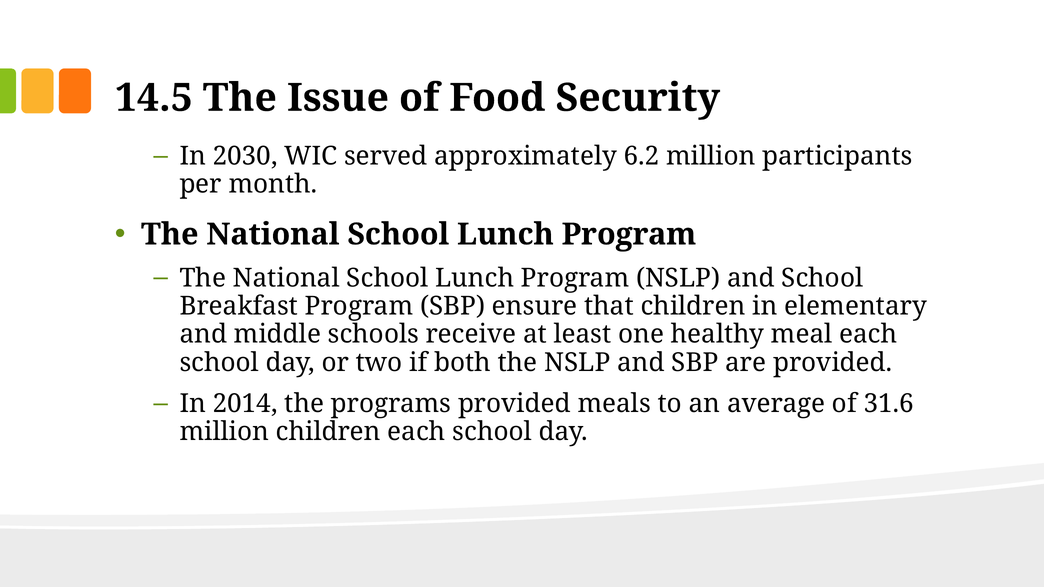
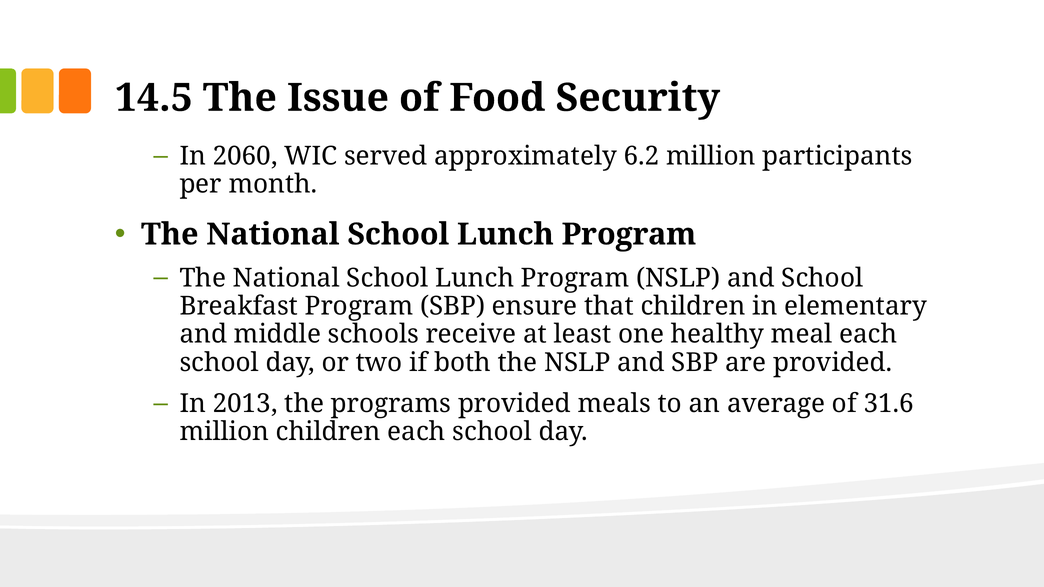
2030: 2030 -> 2060 (245, 156)
2014: 2014 -> 2013 (245, 404)
